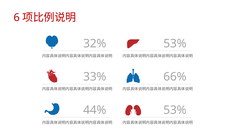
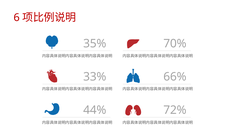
32%: 32% -> 35% (95, 44)
53%: 53% -> 70% (175, 44)
53%: 53% -> 72% (175, 110)
